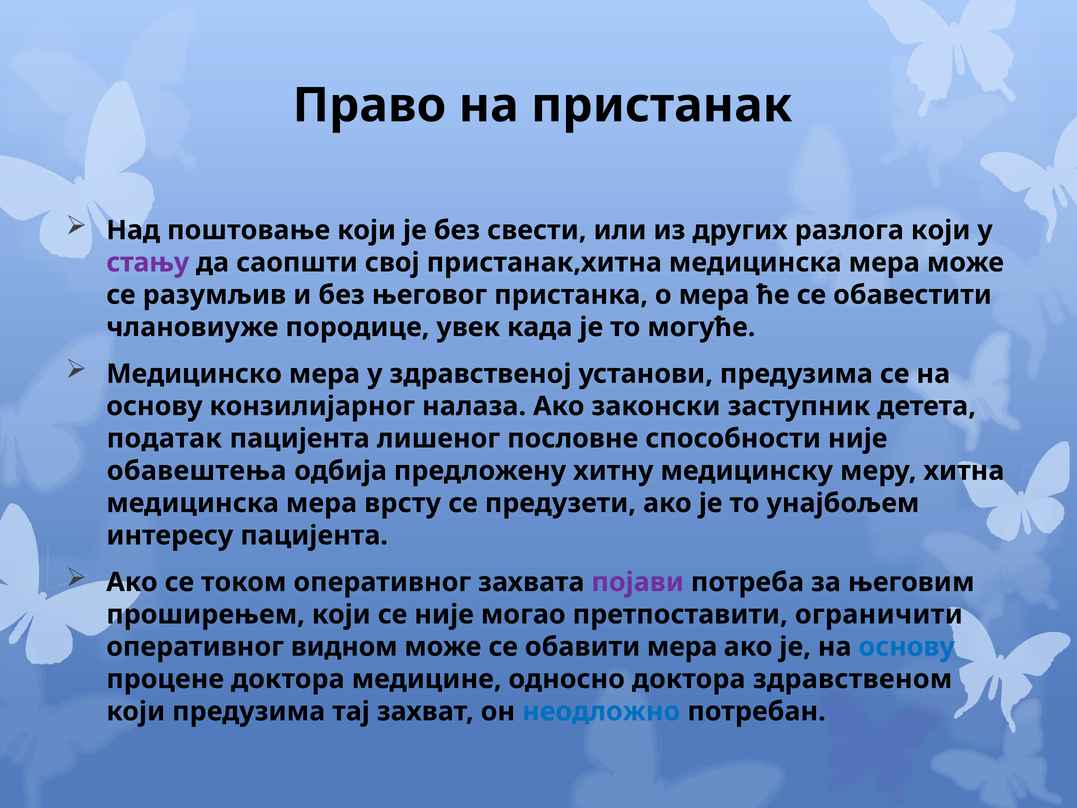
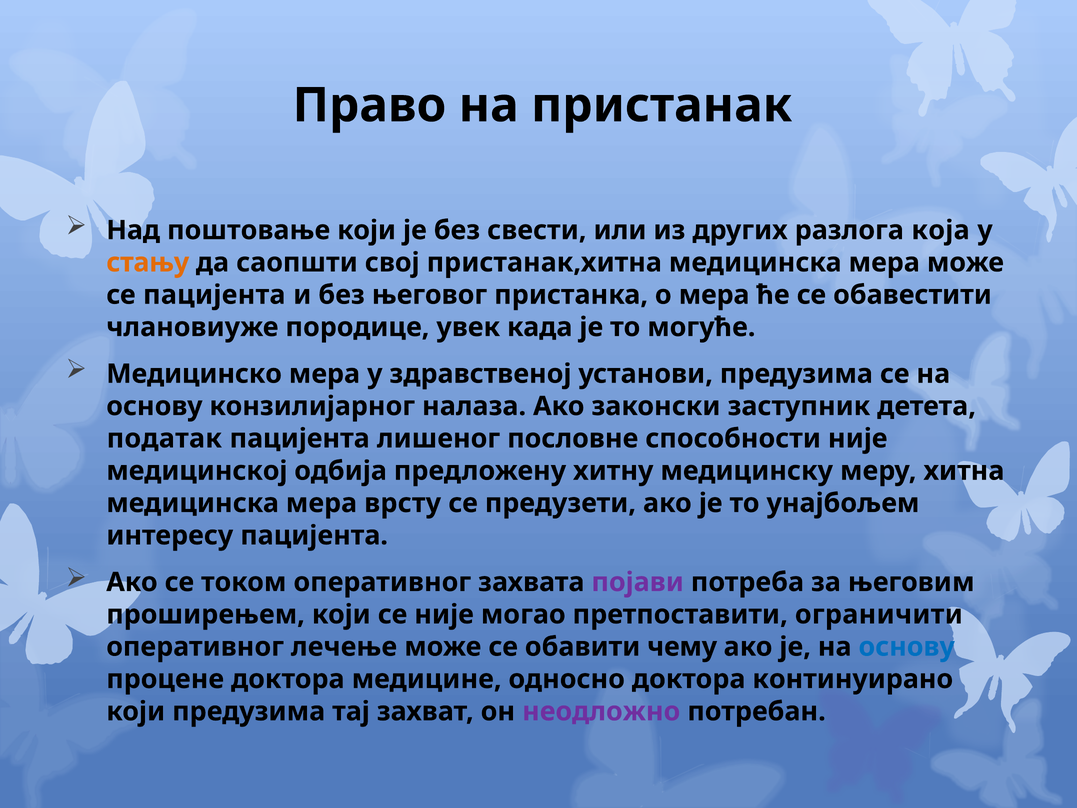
разлога који: који -> која (941, 230)
стању colour: purple -> orange (148, 262)
се разумљив: разумљив -> пацијента (214, 295)
обавештења: обавештења -> медицинској (197, 471)
видном: видном -> лечење (344, 647)
обавити мера: мера -> чему (682, 647)
здравственом: здравственом -> континуирано (853, 679)
неодложно colour: blue -> purple (601, 711)
